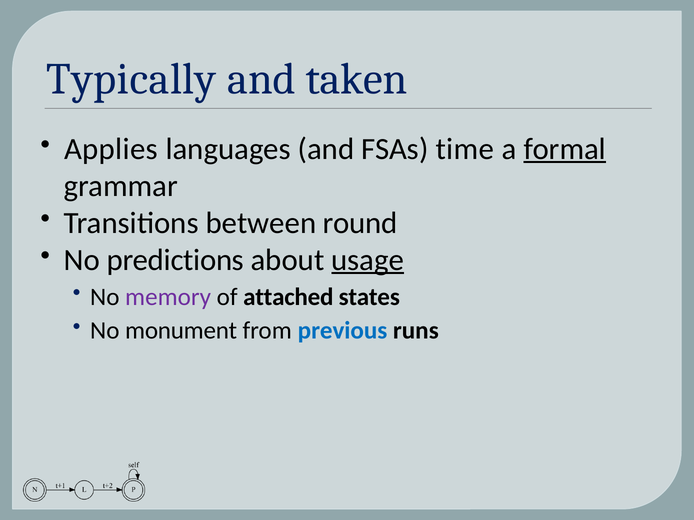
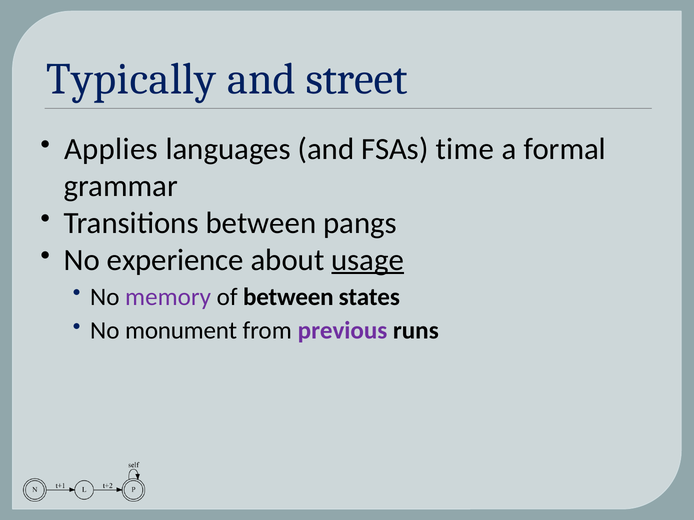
taken: taken -> street (357, 79)
formal underline: present -> none (565, 149)
round: round -> pangs (360, 223)
predictions: predictions -> experience (175, 260)
of attached: attached -> between (288, 297)
previous colour: blue -> purple (342, 331)
